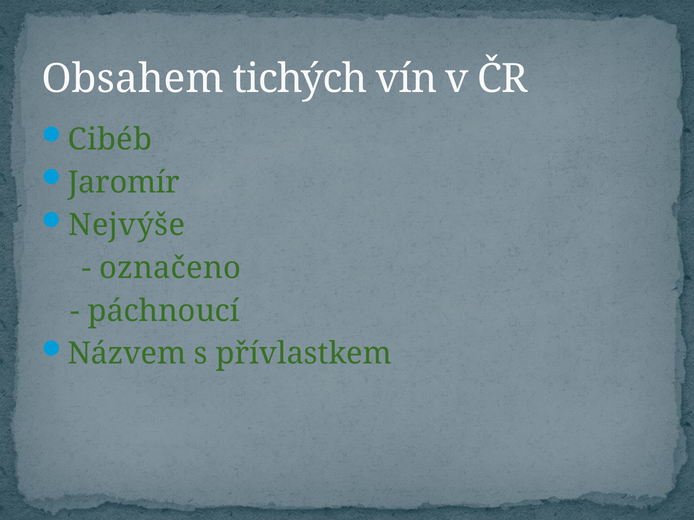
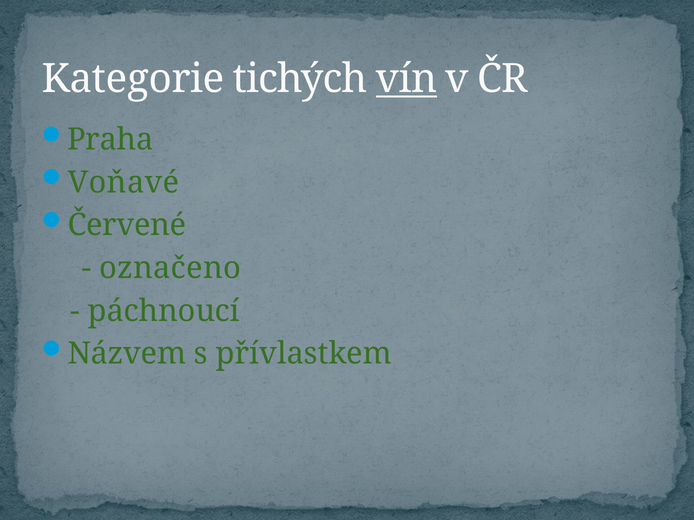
Obsahem: Obsahem -> Kategorie (133, 79)
vín underline: none -> present (407, 79)
Cibéb: Cibéb -> Praha (110, 140)
Jaromír: Jaromír -> Voňavé (124, 183)
Nejvýše: Nejvýše -> Červené (127, 225)
